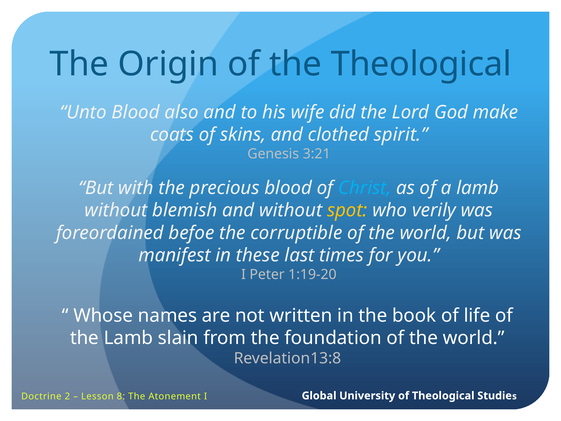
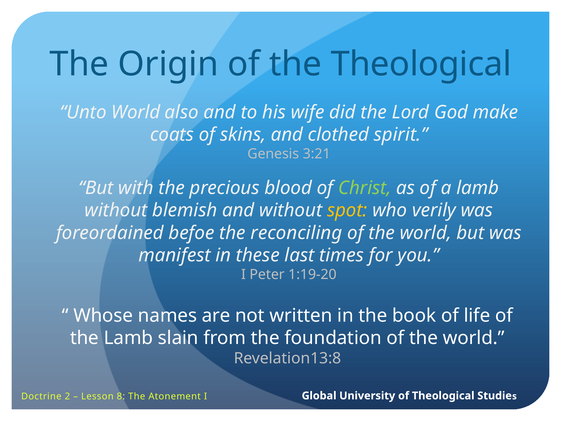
Unto Blood: Blood -> World (136, 112)
Christ colour: light blue -> light green (365, 188)
corruptible: corruptible -> reconciling (296, 233)
